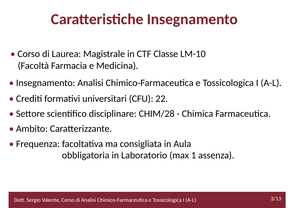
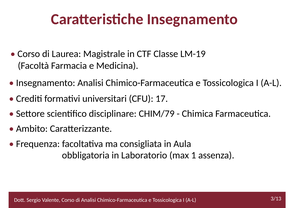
LM-10: LM-10 -> LM-19 (193, 54)
22: 22 -> 17 (162, 99)
CHIM/28: CHIM/28 -> CHIM/79 (157, 114)
